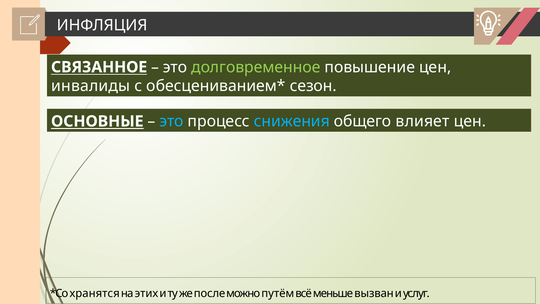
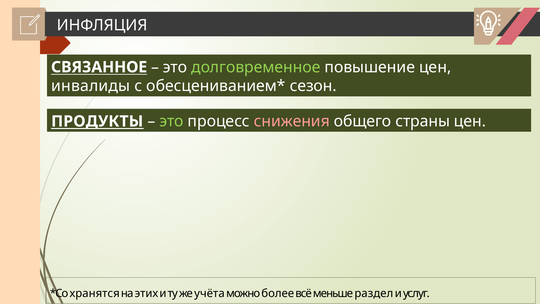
ОСНОВНЫЕ: ОСНОВНЫЕ -> ПРОДУКТЫ (97, 121)
это colour: light blue -> light green (172, 121)
снижения colour: light blue -> pink (292, 121)
влияет: влияет -> страны (423, 121)
после: после -> учёта (209, 293)
путём: путём -> более (278, 293)
вызван: вызван -> раздел (374, 293)
